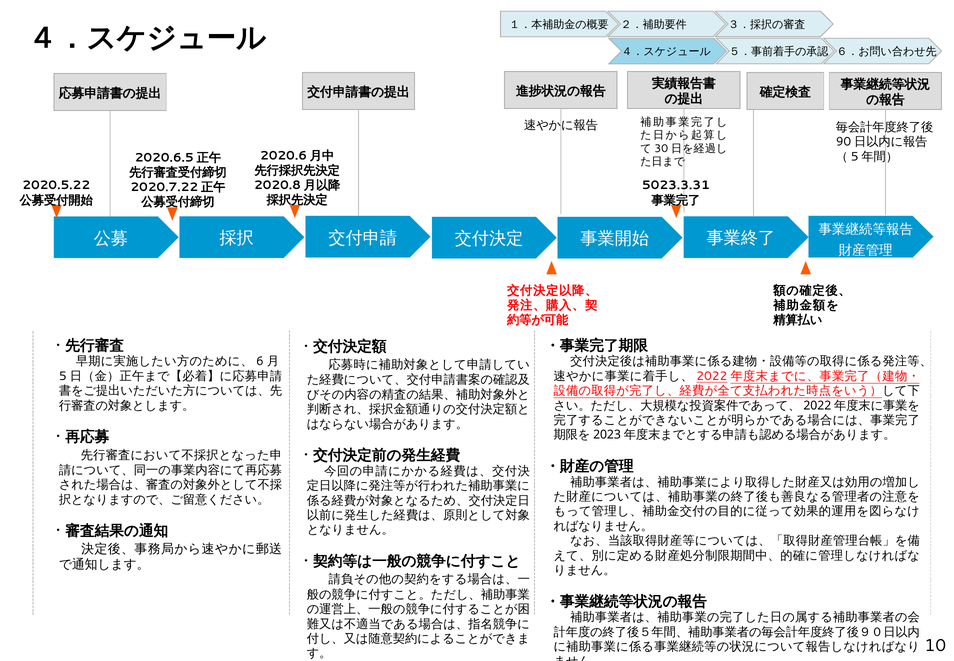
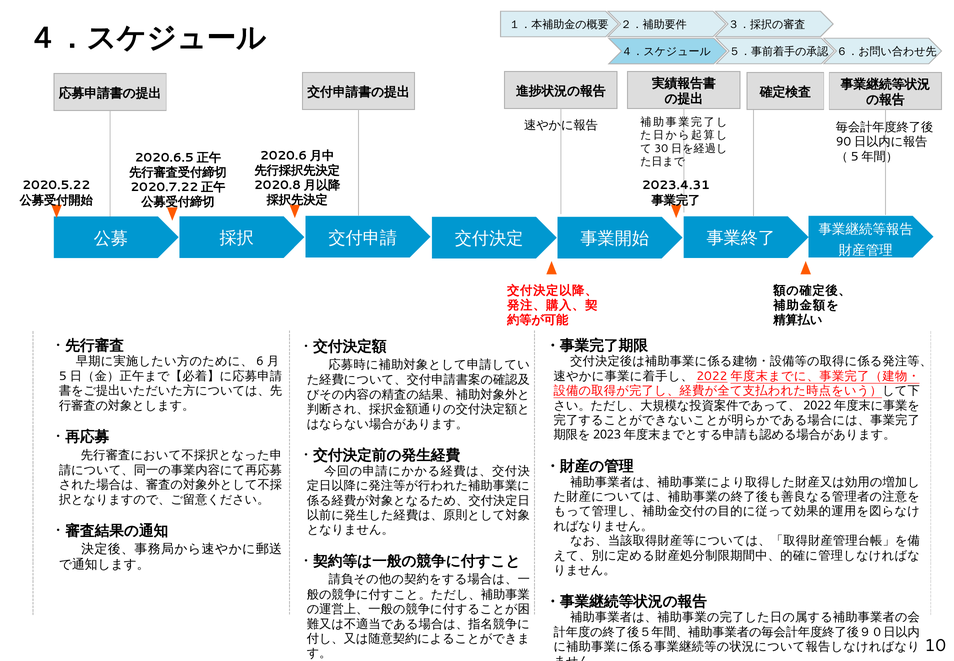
5023.3.31: 5023.3.31 -> 2023.4.31 (676, 185)
